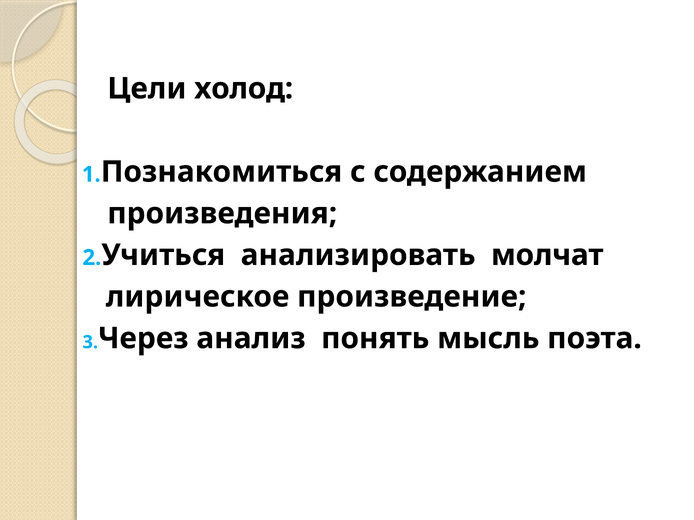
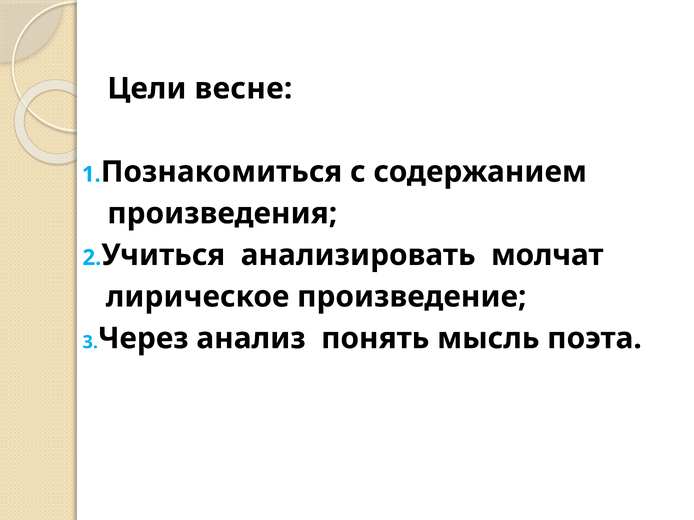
холод: холод -> весне (243, 89)
